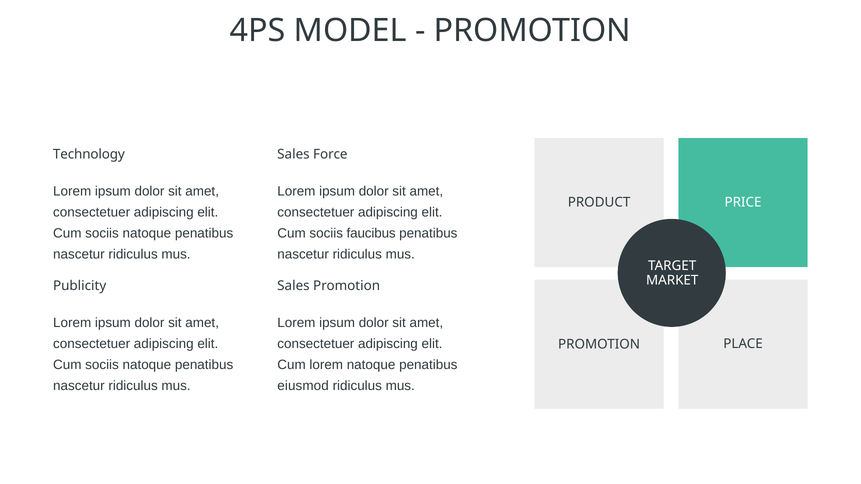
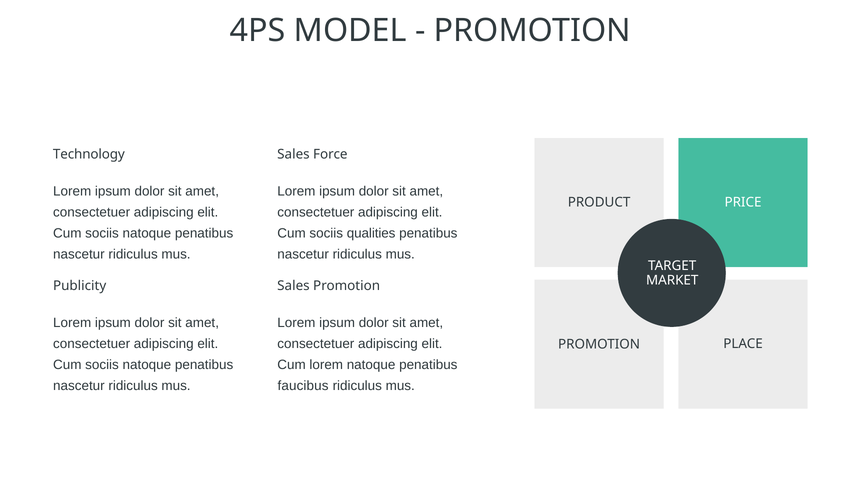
faucibus: faucibus -> qualities (371, 234)
eiusmod: eiusmod -> faucibus (303, 386)
